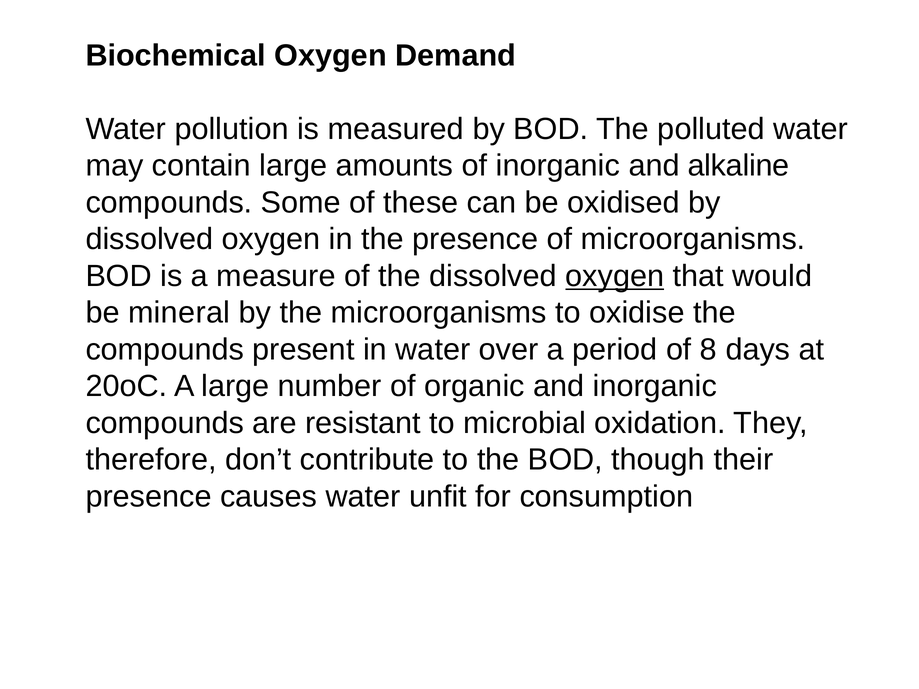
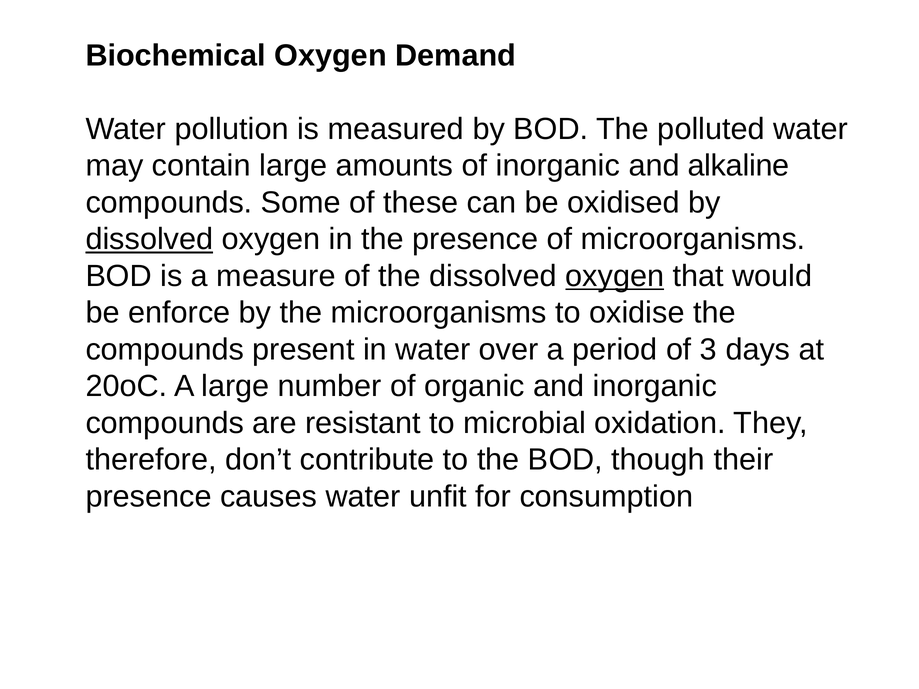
dissolved underline: none -> present (149, 239)
mineral: mineral -> enforce (179, 313)
8: 8 -> 3 (708, 350)
